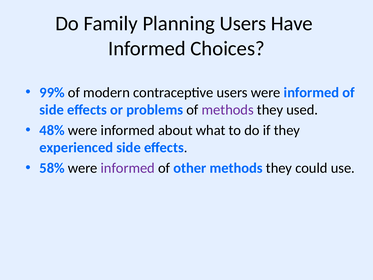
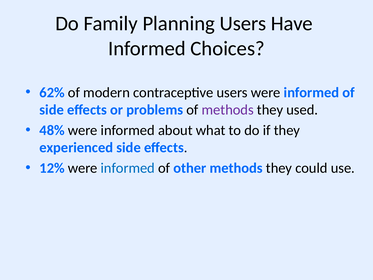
99%: 99% -> 62% (52, 92)
58%: 58% -> 12% (52, 168)
informed colour: purple -> blue (128, 168)
